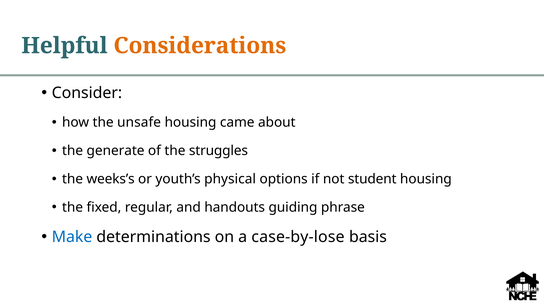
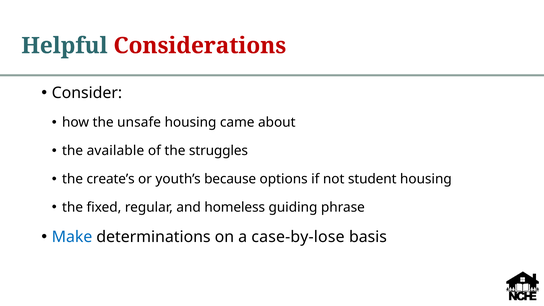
Considerations colour: orange -> red (200, 46)
generate: generate -> available (115, 151)
weeks’s: weeks’s -> create’s (111, 179)
physical: physical -> because (230, 179)
handouts: handouts -> homeless (235, 207)
